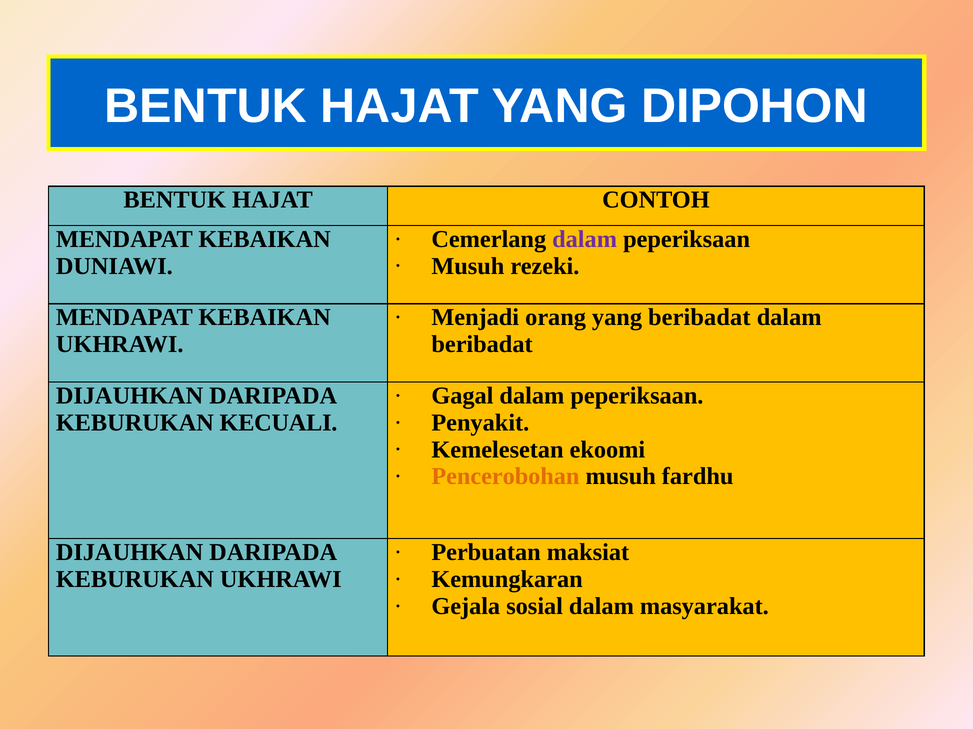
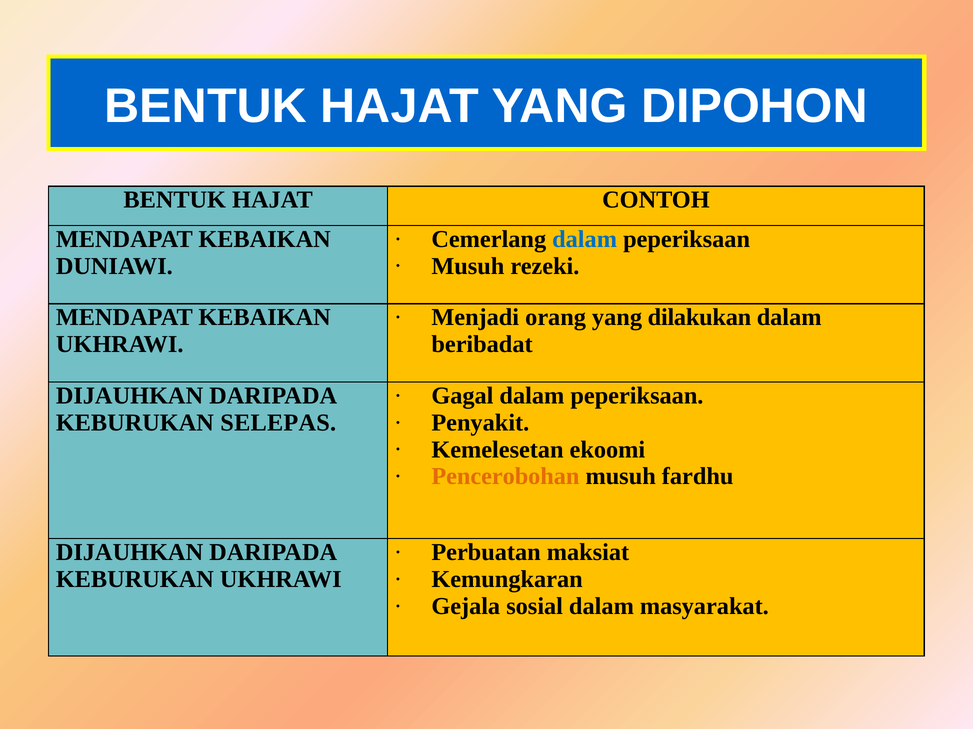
dalam colour: purple -> blue (585, 239)
yang beribadat: beribadat -> dilakukan (699, 318)
KECUALI: KECUALI -> SELEPAS (278, 423)
